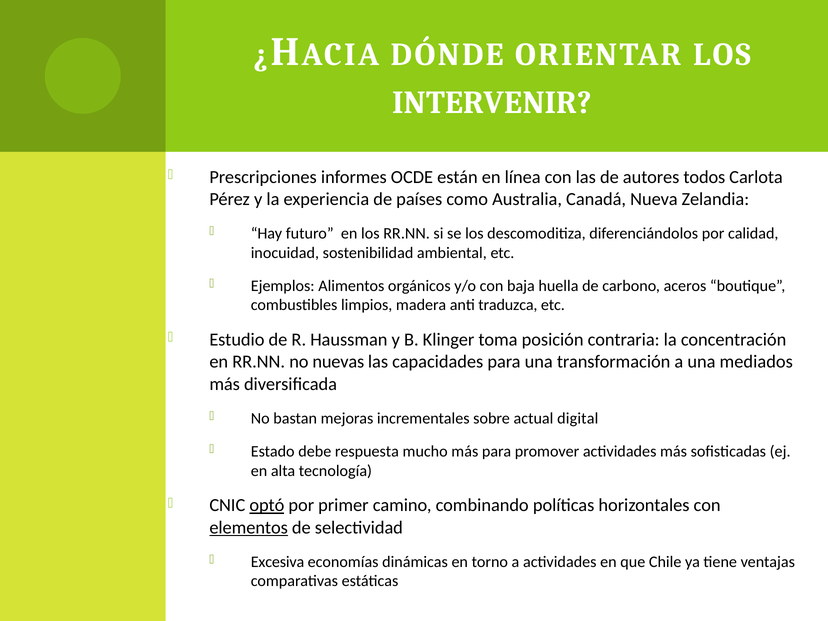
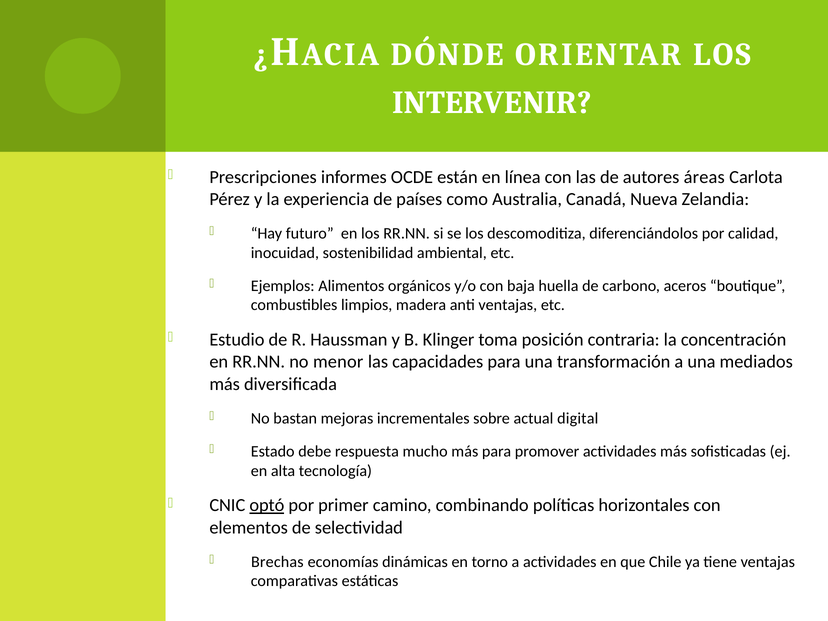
todos: todos -> áreas (704, 177)
anti traduzca: traduzca -> ventajas (508, 305)
nuevas: nuevas -> menor (338, 362)
elementos underline: present -> none (249, 527)
Excesiva: Excesiva -> Brechas (277, 562)
